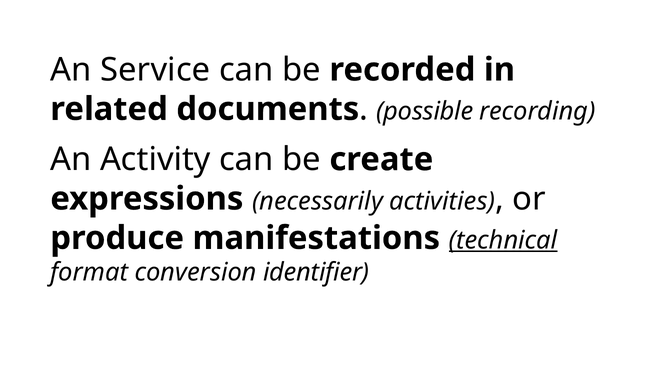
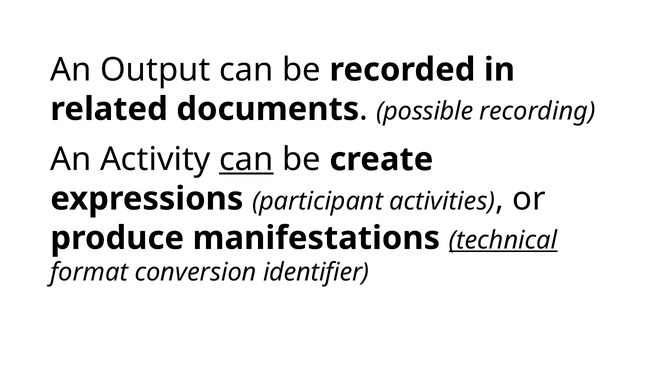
Service: Service -> Output (155, 70)
can underline: none -> present (246, 159)
necessarily: necessarily -> participant (318, 201)
